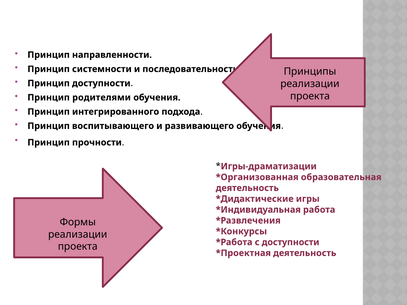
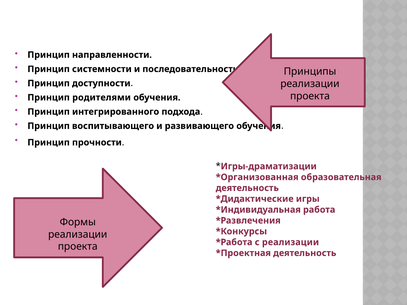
с доступности: доступности -> реализации (290, 242)
